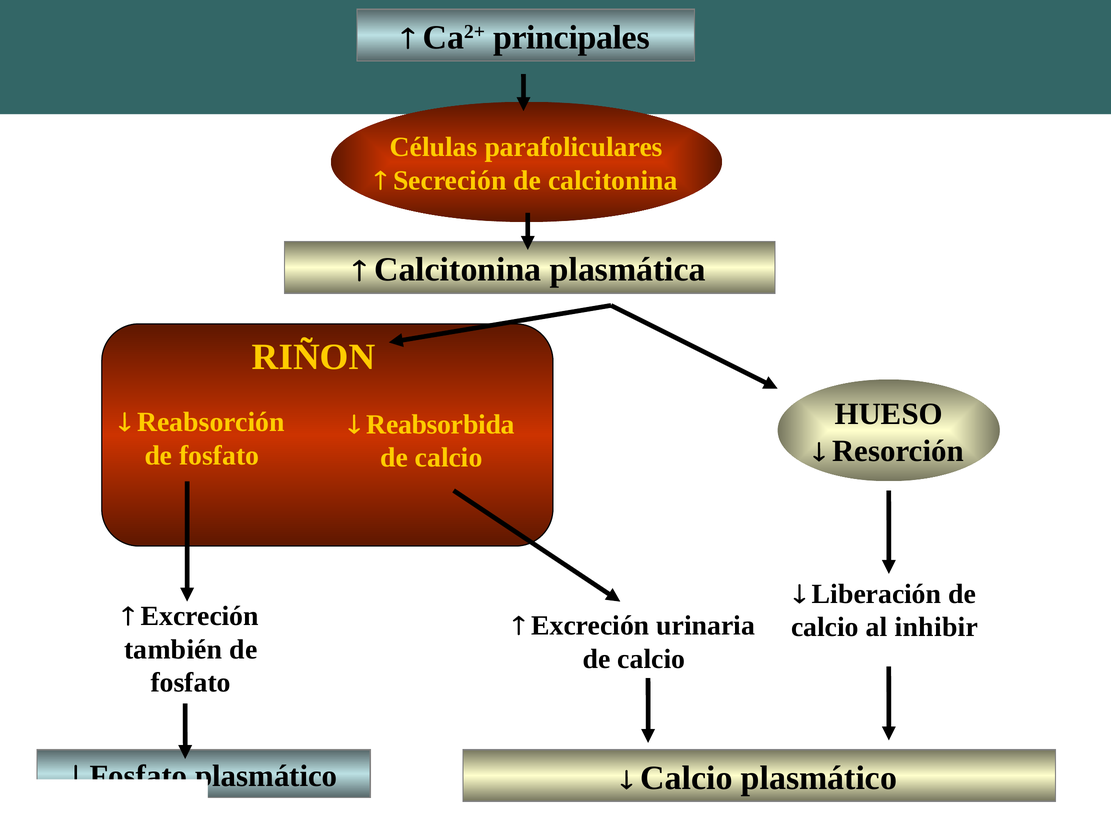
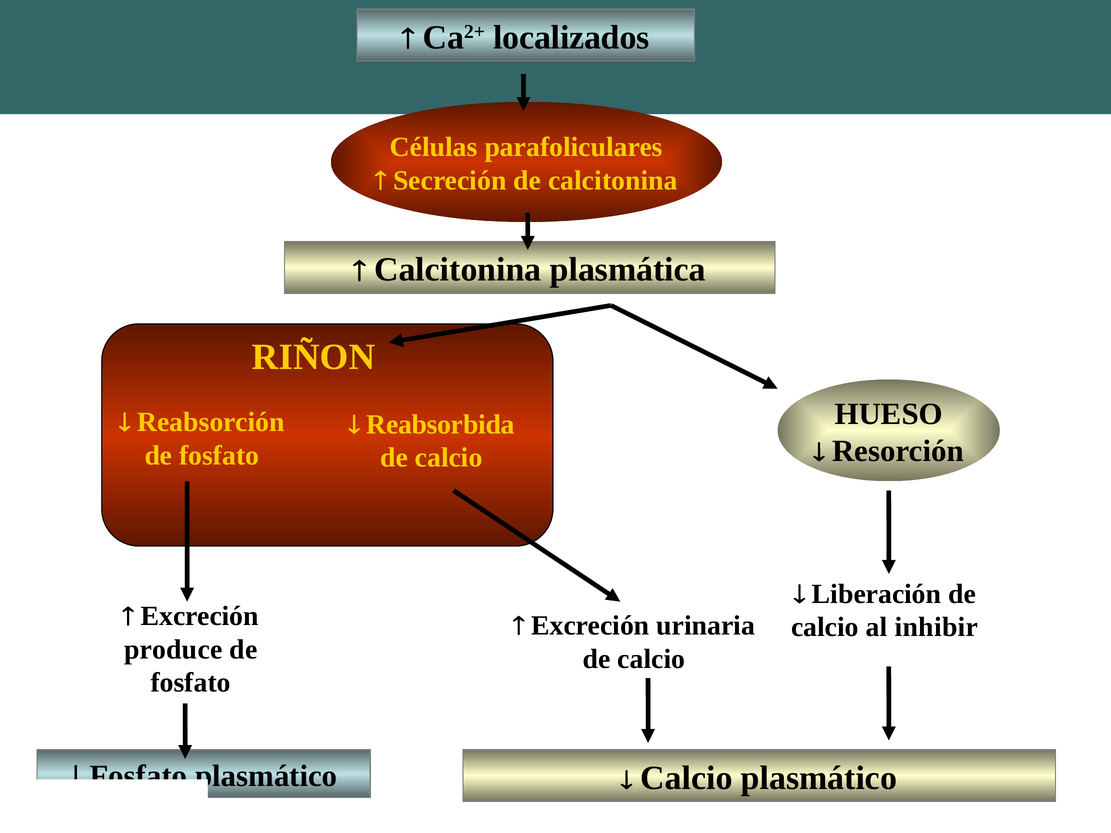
principales: principales -> localizados (571, 37)
también: también -> produce (173, 650)
